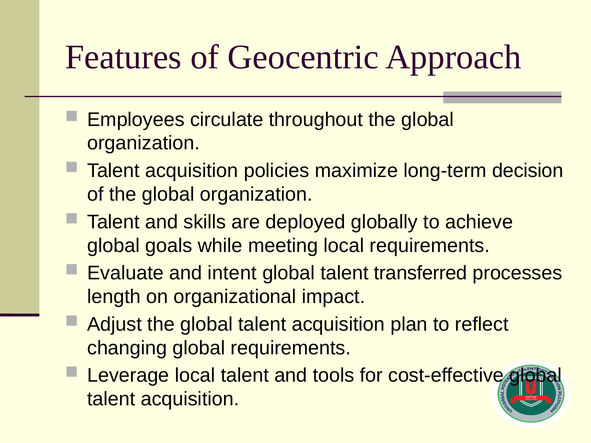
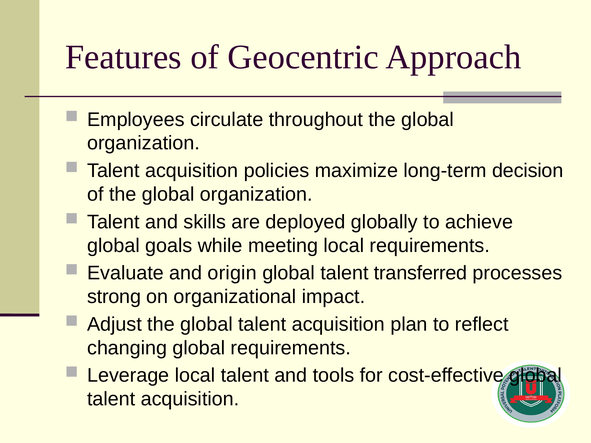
intent: intent -> origin (232, 273)
length: length -> strong (114, 297)
